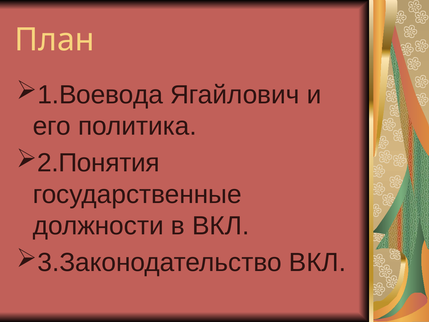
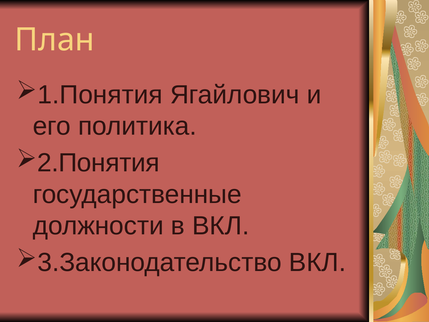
1.Воевода: 1.Воевода -> 1.Понятия (100, 95)
